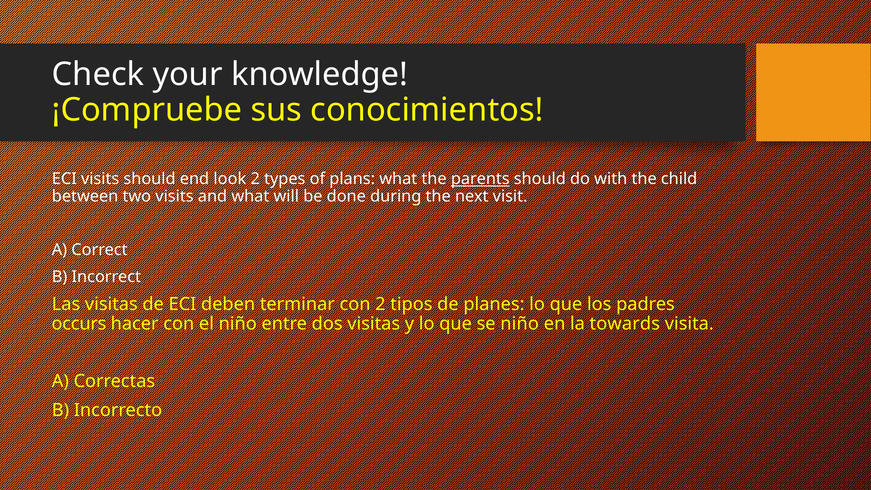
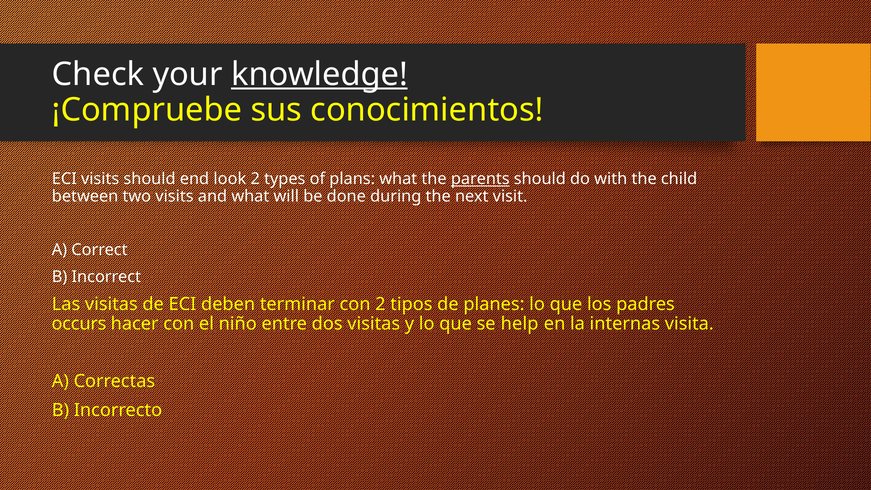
knowledge underline: none -> present (319, 75)
se niño: niño -> help (520, 324)
towards: towards -> internas (625, 324)
